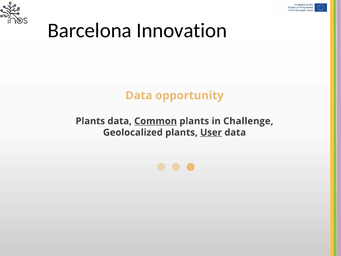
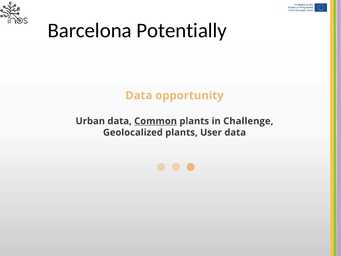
Innovation: Innovation -> Potentially (182, 31)
Plants: Plants -> Urban (90, 121)
User underline: present -> none (211, 132)
